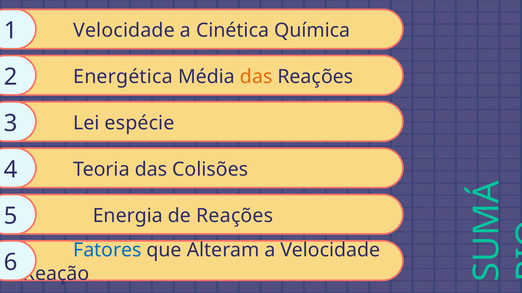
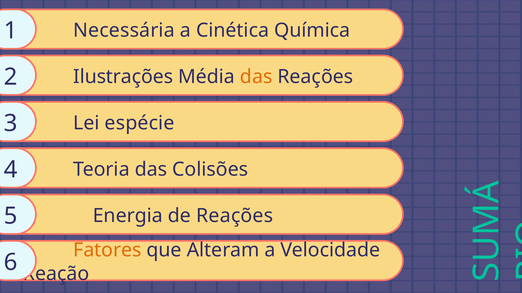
Velocidade: Velocidade -> Necessária (124, 30)
Energética: Energética -> Ilustrações (123, 77)
Fatores colour: blue -> orange (107, 251)
